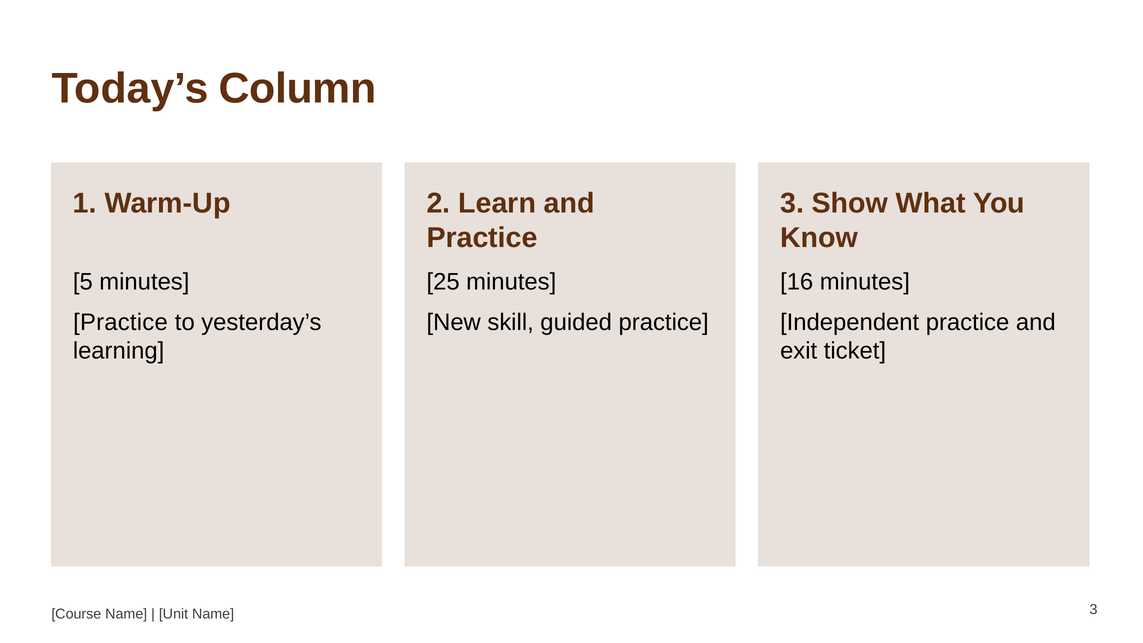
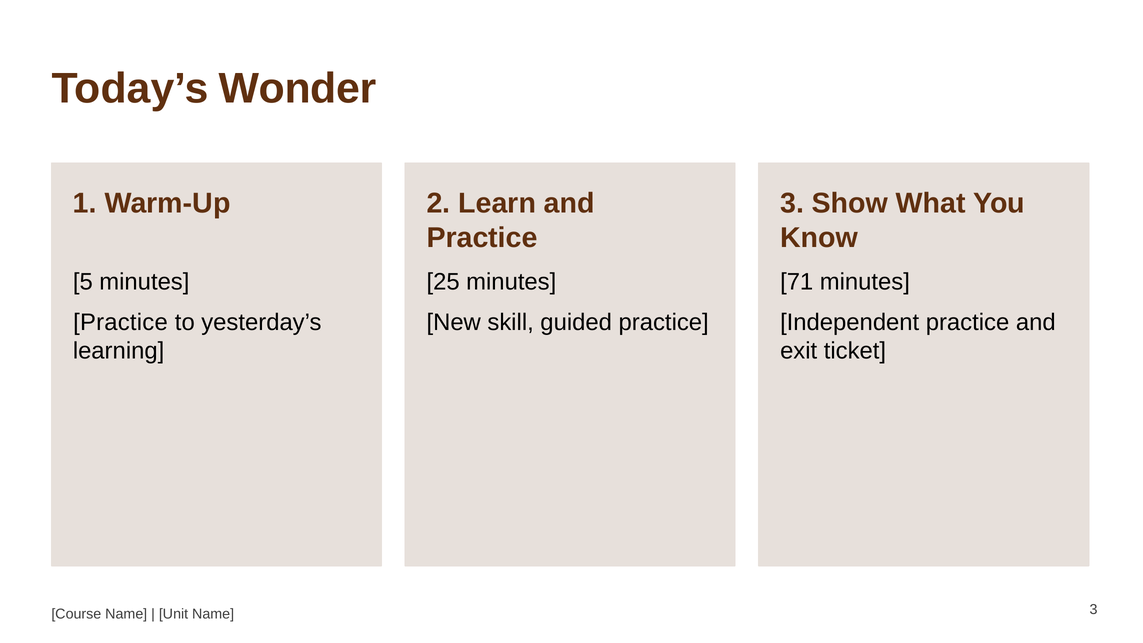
Column: Column -> Wonder (297, 89)
16: 16 -> 71 (797, 282)
